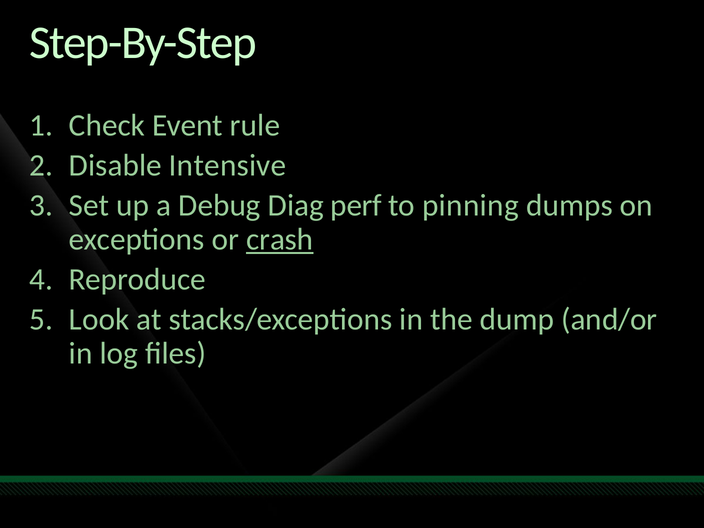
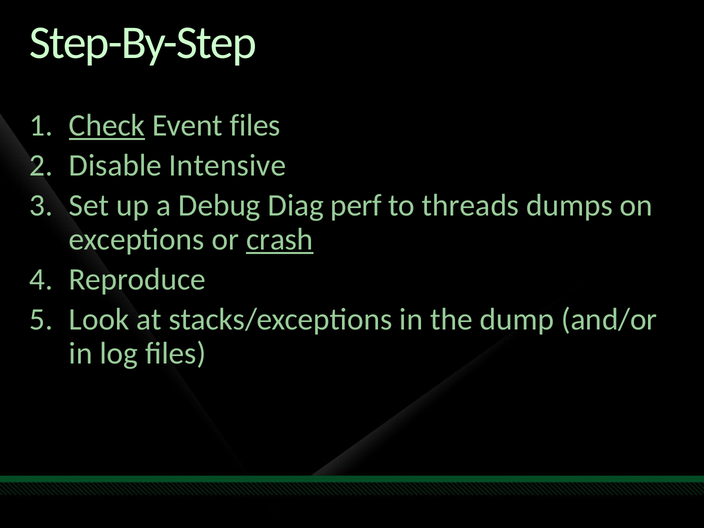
Check underline: none -> present (107, 126)
Event rule: rule -> files (255, 126)
pinning: pinning -> threads (471, 206)
